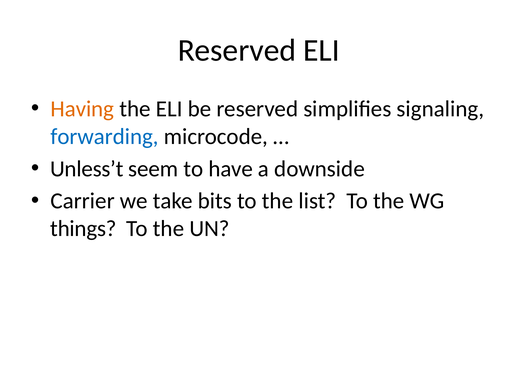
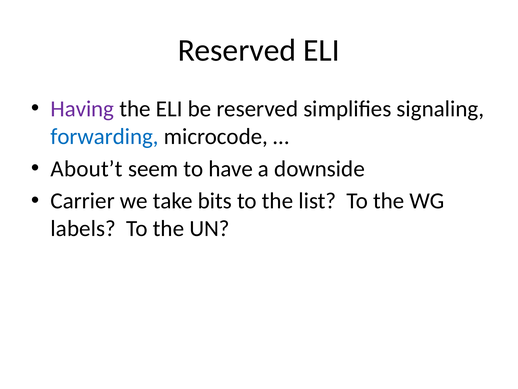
Having colour: orange -> purple (82, 109)
Unless’t: Unless’t -> About’t (87, 169)
things: things -> labels (83, 228)
